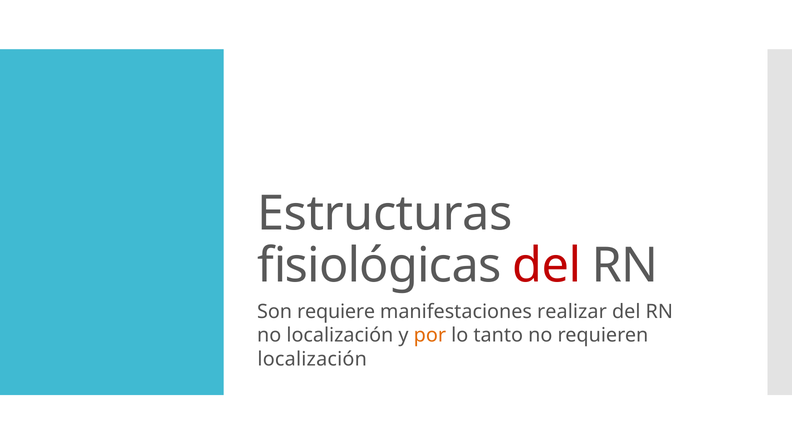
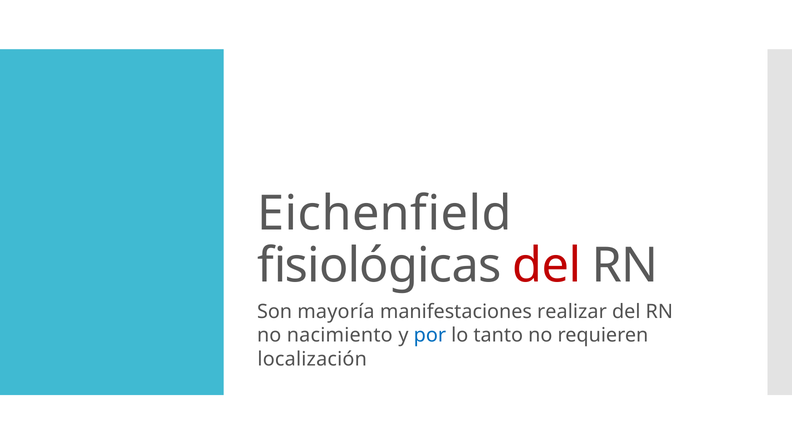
Estructuras: Estructuras -> Eichenfield (384, 214)
requiere: requiere -> mayoría (336, 312)
no localización: localización -> nacimiento (340, 336)
por colour: orange -> blue (430, 336)
